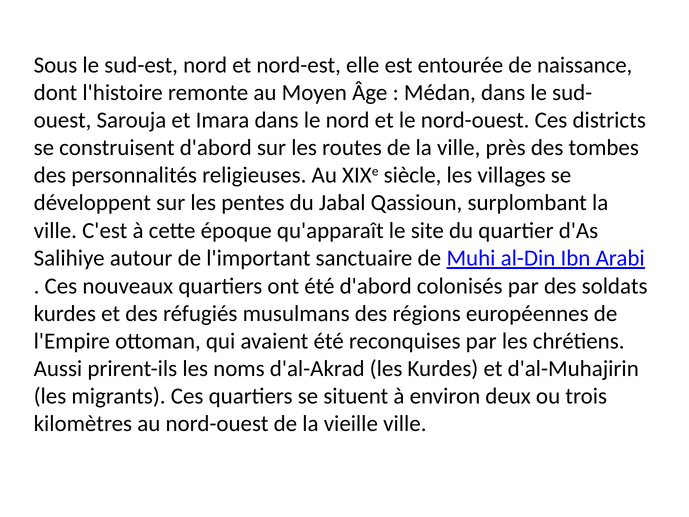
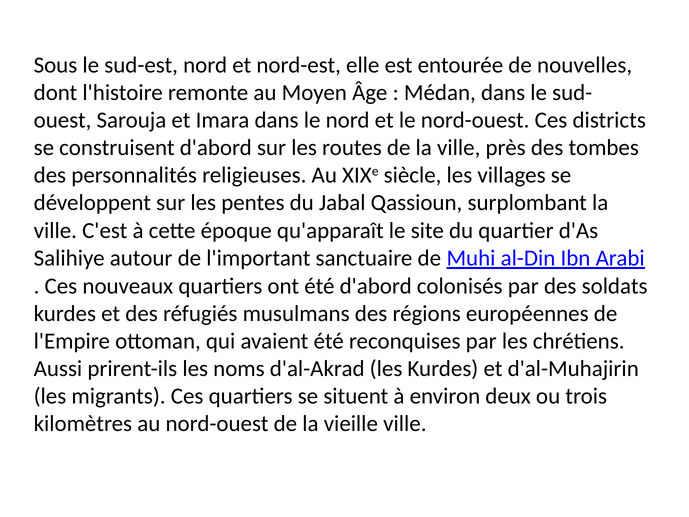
naissance: naissance -> nouvelles (585, 65)
